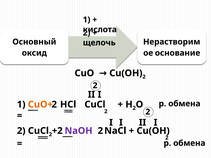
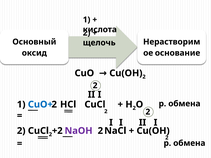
CuO+ colour: orange -> blue (40, 105)
